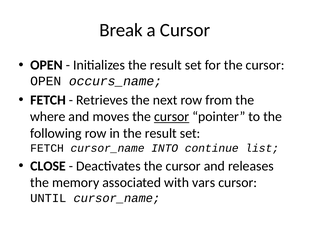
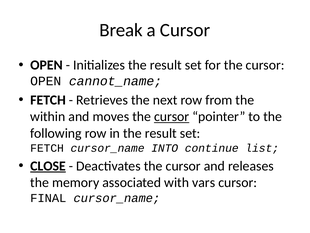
occurs_name: occurs_name -> cannot_name (115, 81)
where: where -> within (48, 116)
CLOSE underline: none -> present (48, 166)
UNTIL: UNTIL -> FINAL (48, 198)
